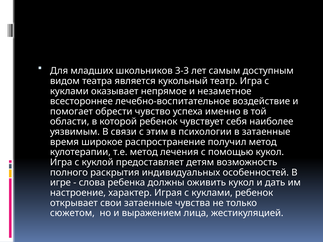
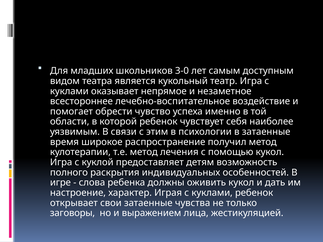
3-3: 3-3 -> 3-0 (182, 71)
сюжетом: сюжетом -> заговоры (72, 213)
